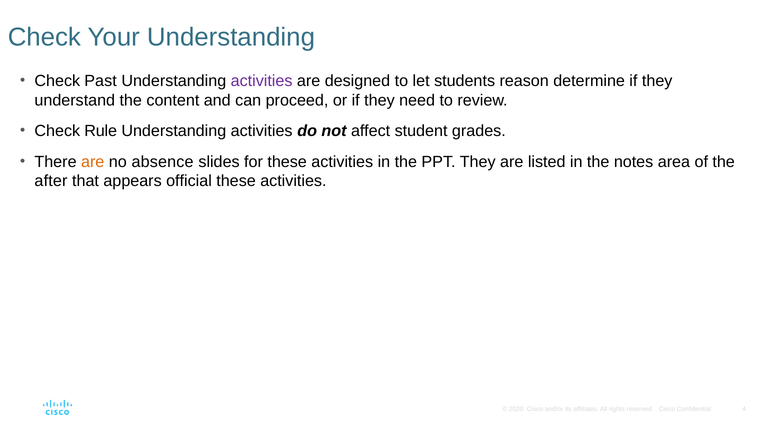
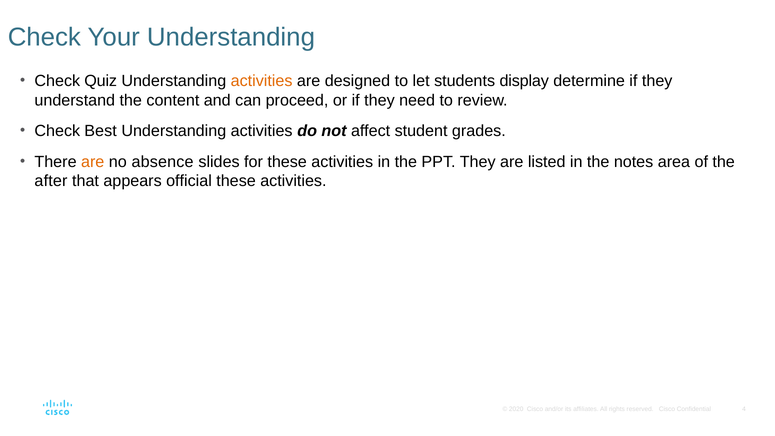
Past: Past -> Quiz (101, 81)
activities colour: purple -> orange (262, 81)
reason: reason -> display (524, 81)
Rule: Rule -> Best (101, 131)
